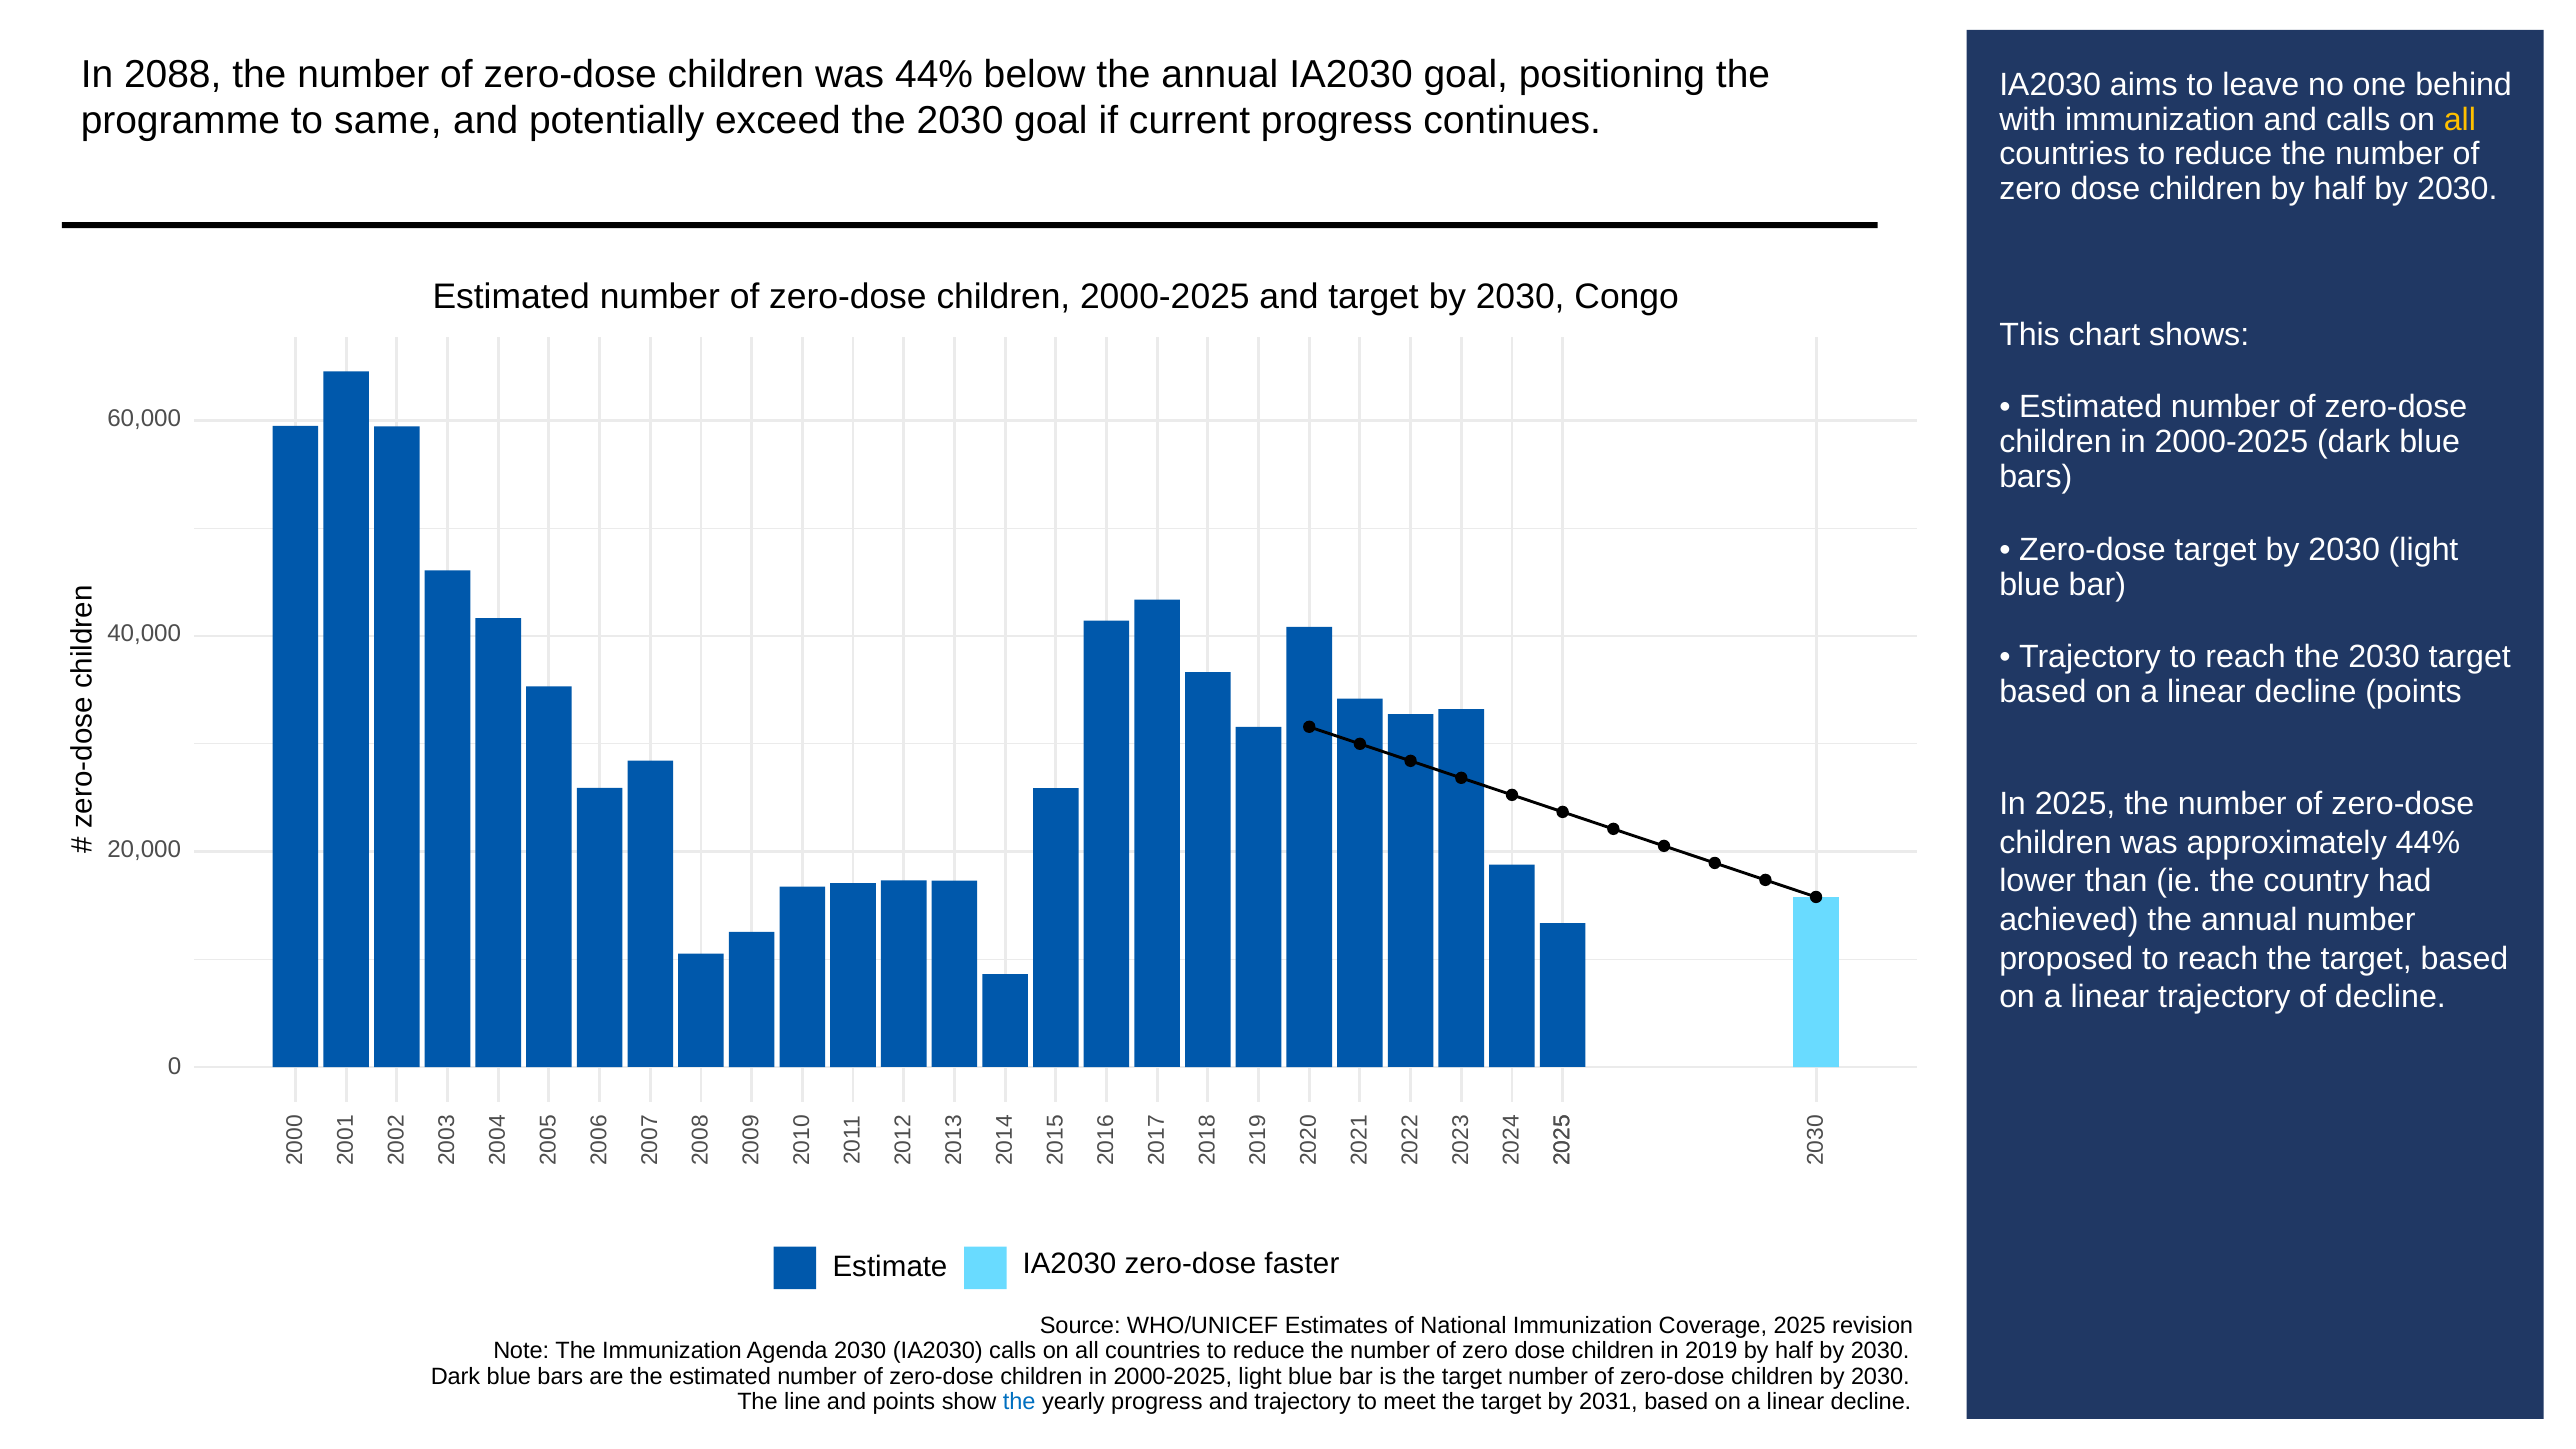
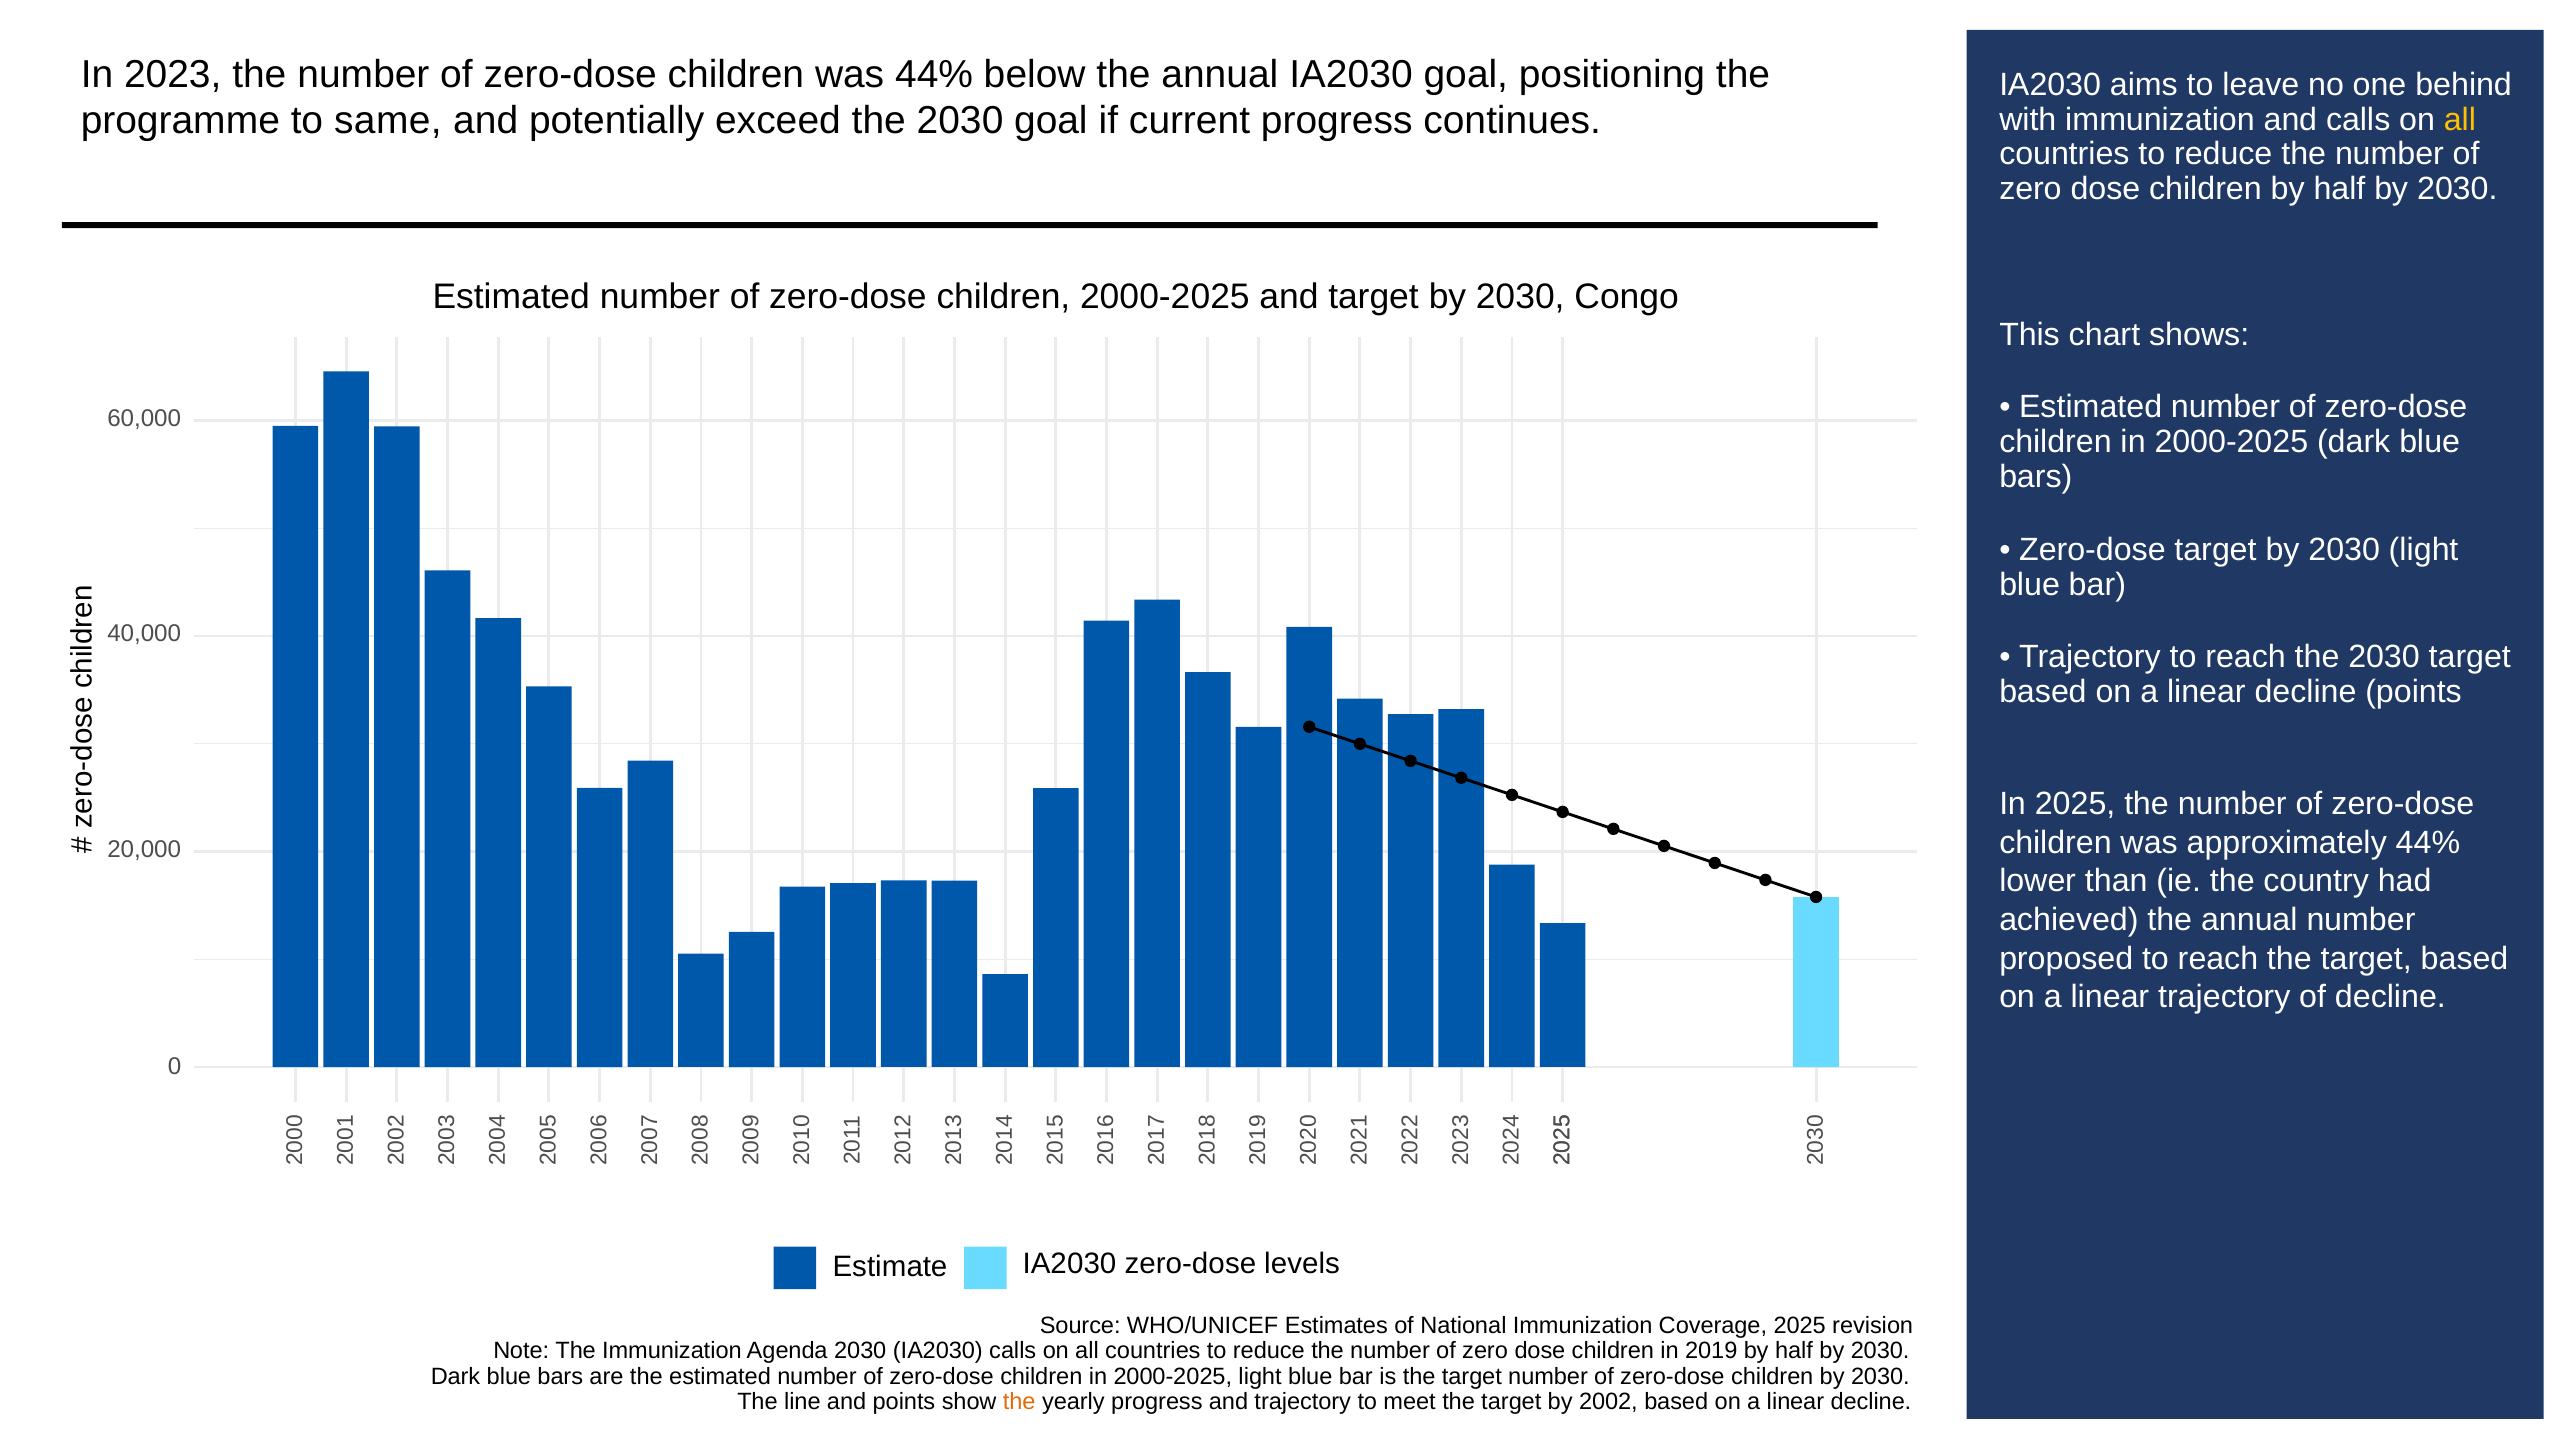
2088: 2088 -> 2023 (173, 74)
faster: faster -> levels (1302, 1264)
the colour: blue -> orange (1019, 1402)
2031: 2031 -> 2002 (1608, 1402)
